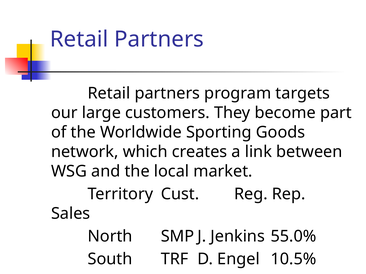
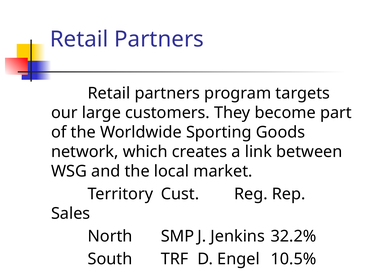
55.0%: 55.0% -> 32.2% (294, 237)
